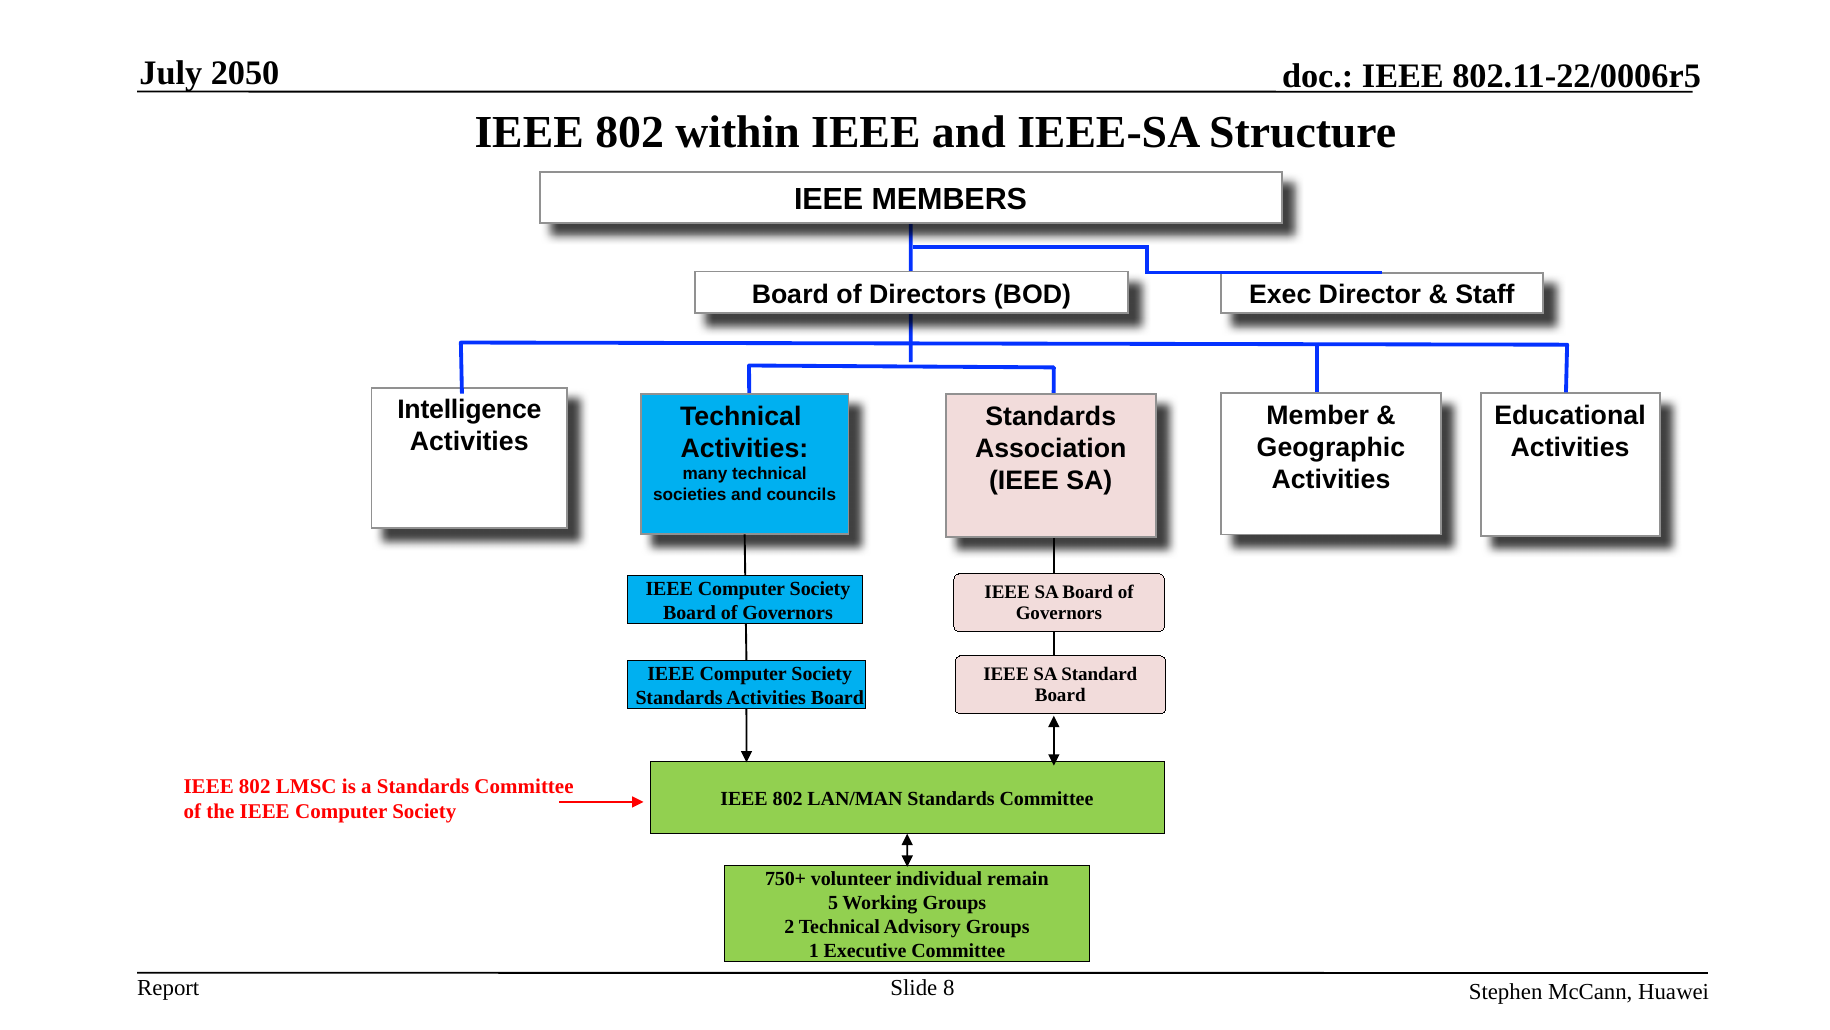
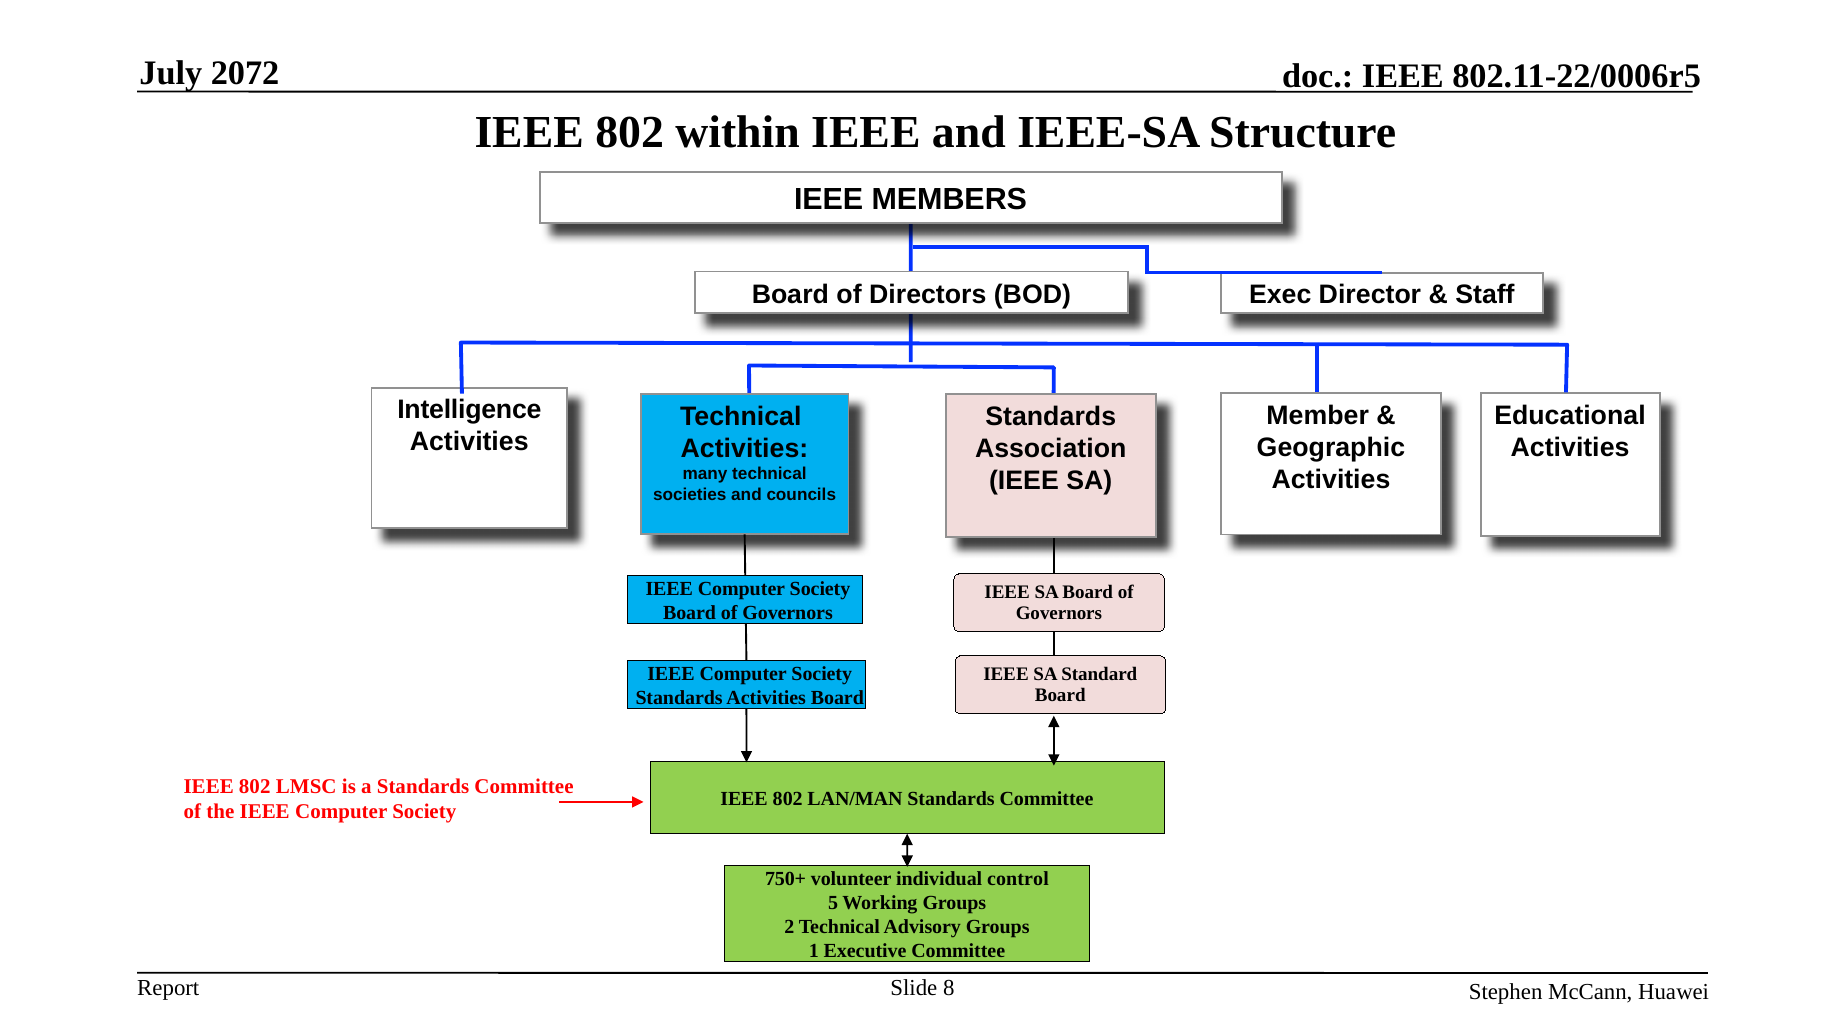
2050: 2050 -> 2072 (245, 73)
remain: remain -> control (1018, 878)
